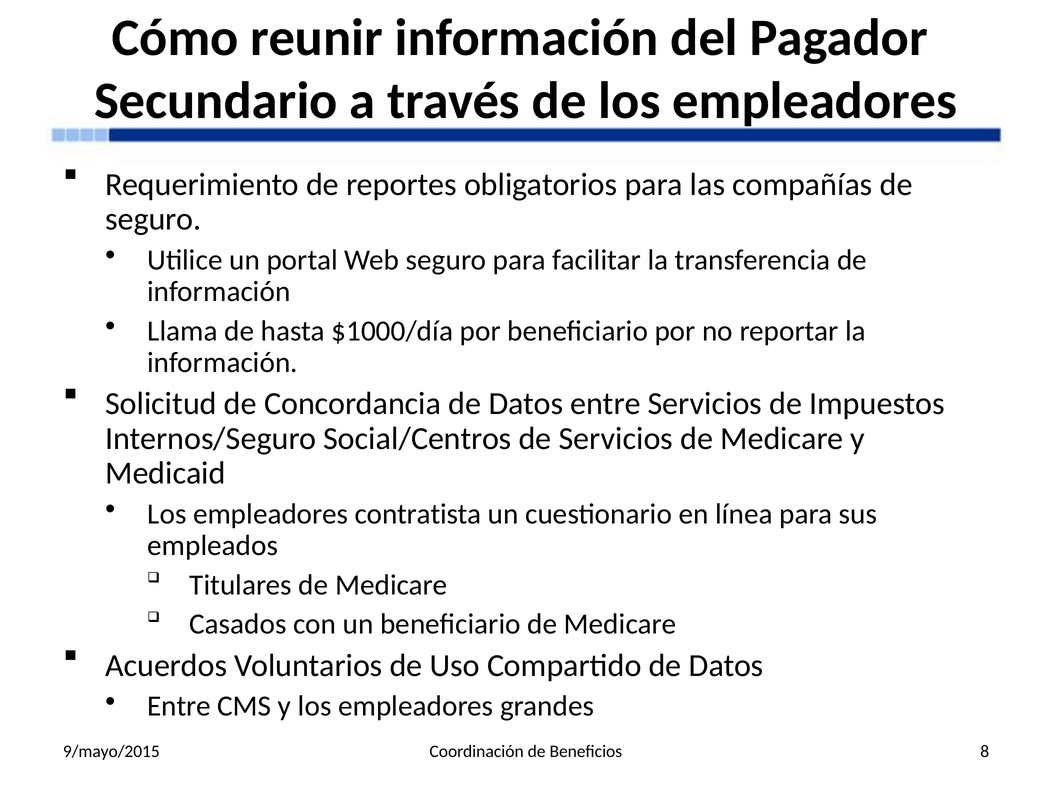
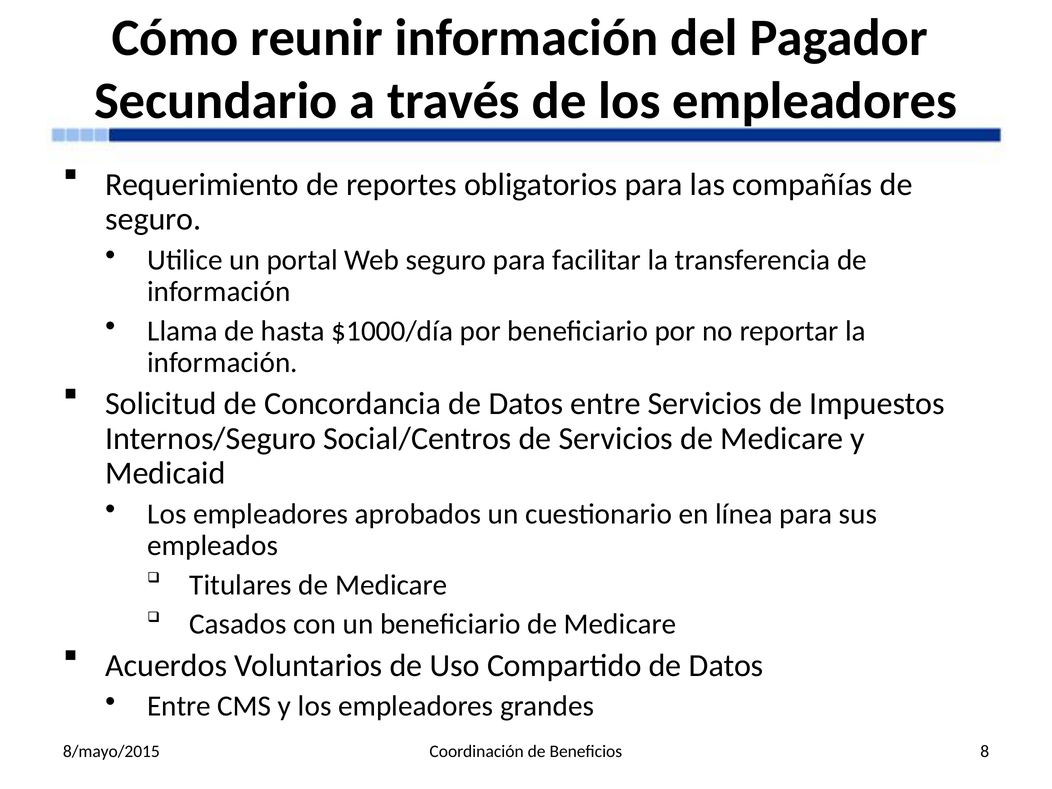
contratista: contratista -> aprobados (418, 514)
9/mayo/2015: 9/mayo/2015 -> 8/mayo/2015 (111, 752)
